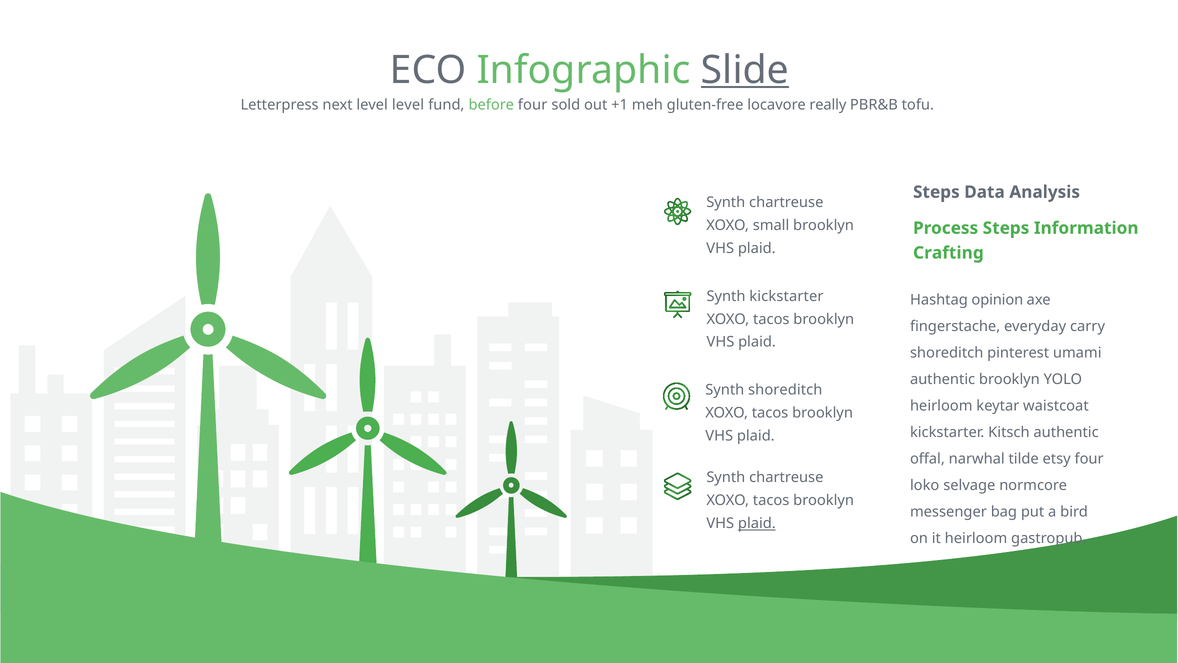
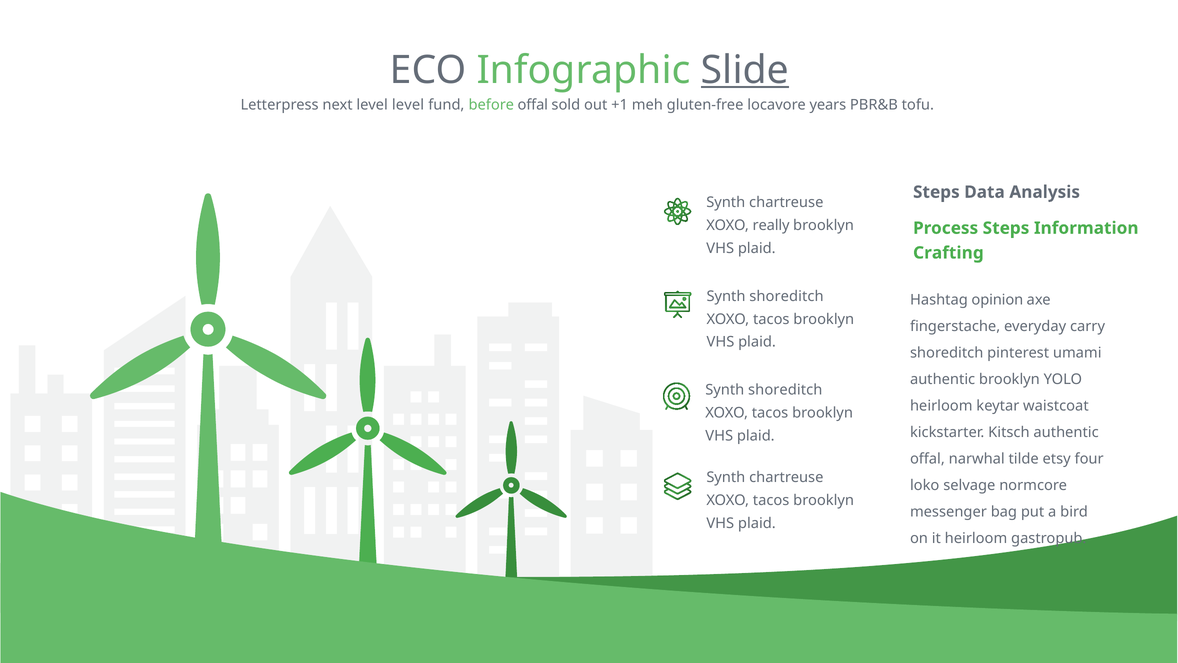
before four: four -> offal (533, 105)
really: really -> years (828, 105)
small: small -> really (771, 225)
kickstarter: kickstarter -> shoreditch (786, 296)
plaid underline: present -> none (757, 523)
